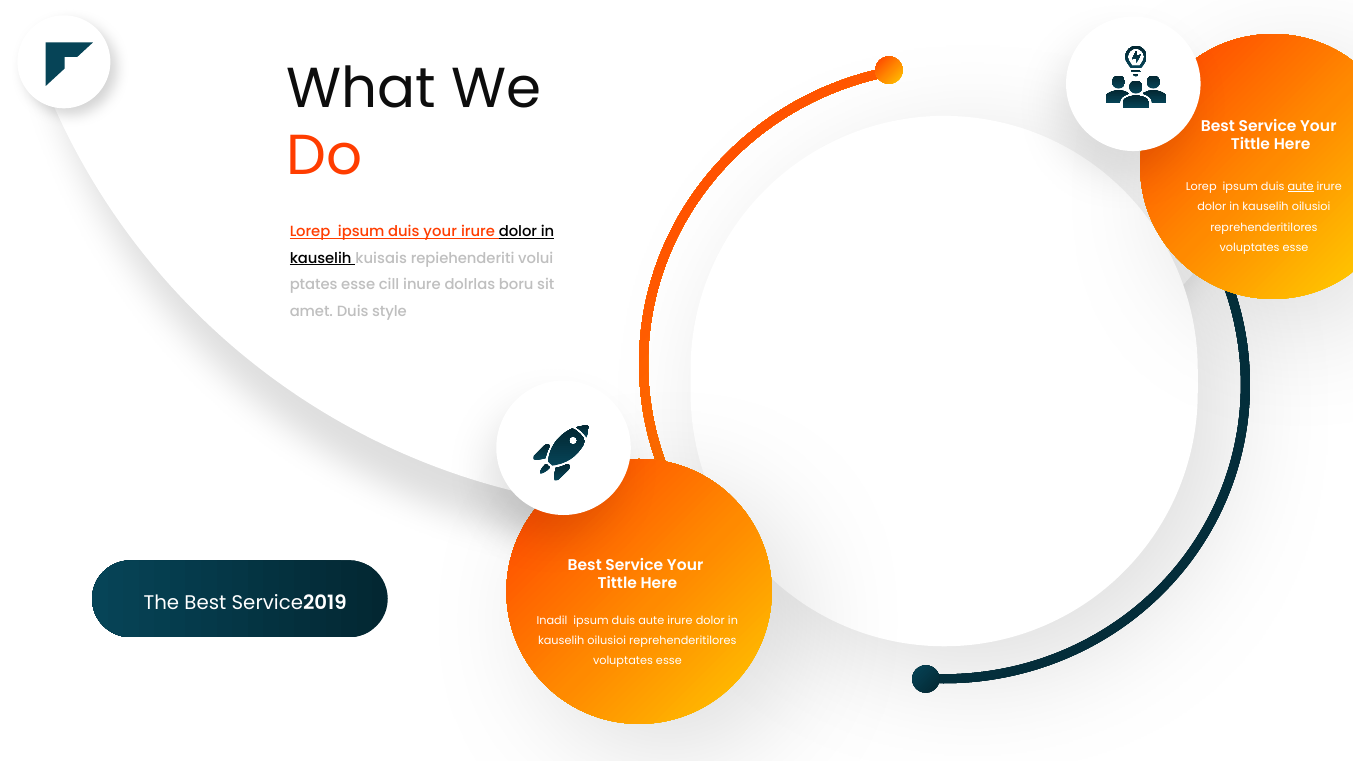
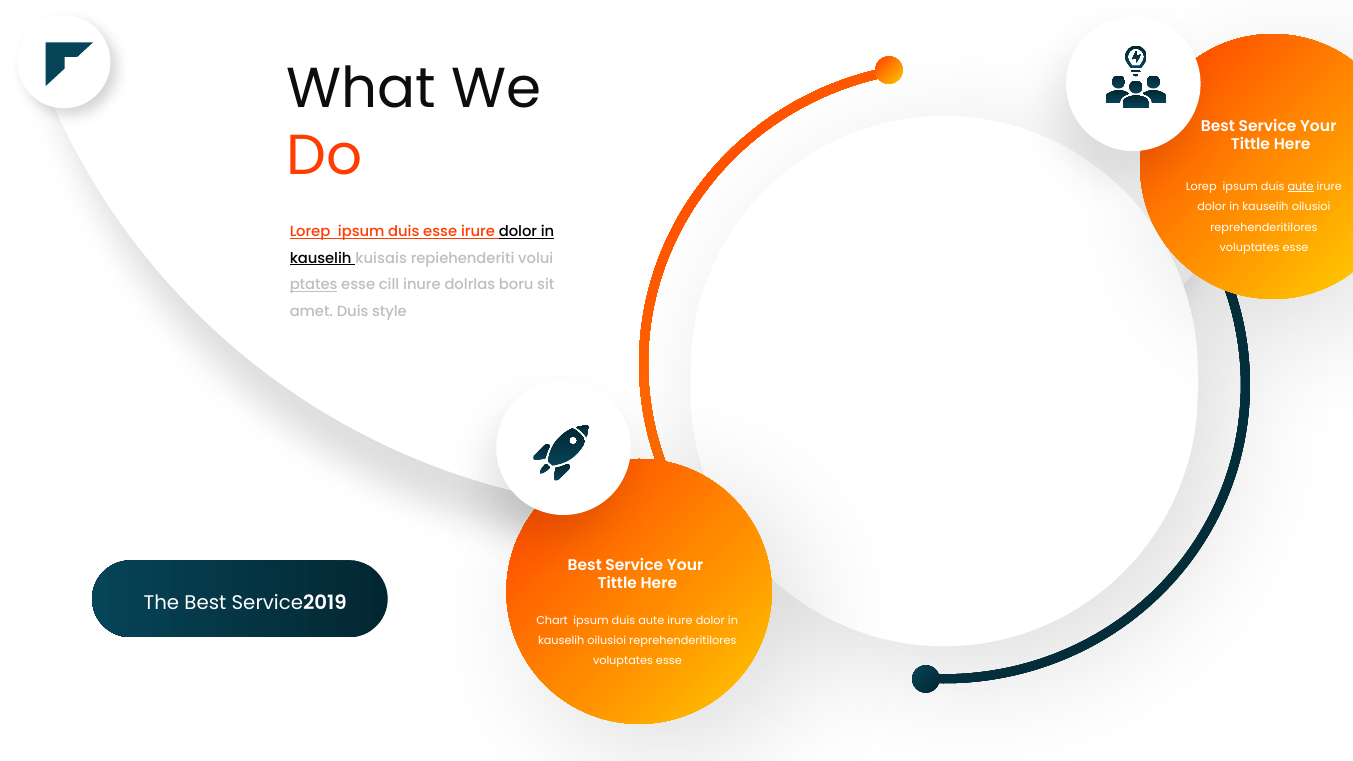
duis your: your -> esse (440, 232)
ptates underline: none -> present (314, 285)
Inadil: Inadil -> Chart (552, 621)
